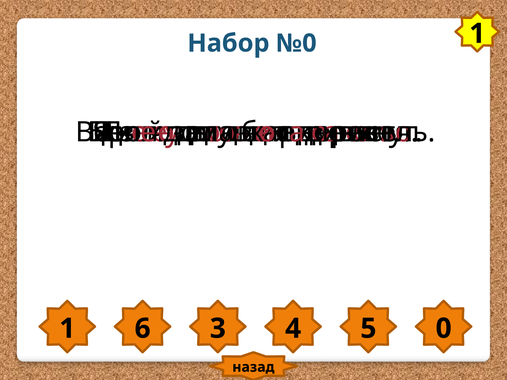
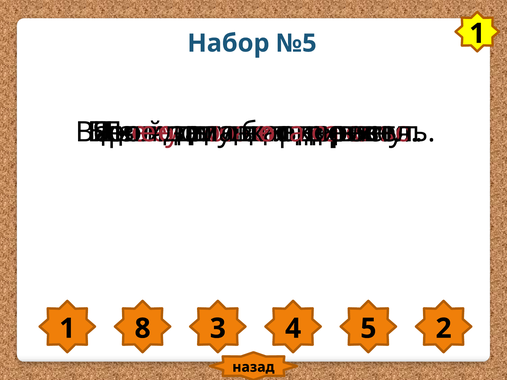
№0: №0 -> №5 (296, 43)
6: 6 -> 8 (143, 329)
0: 0 -> 2 (444, 329)
